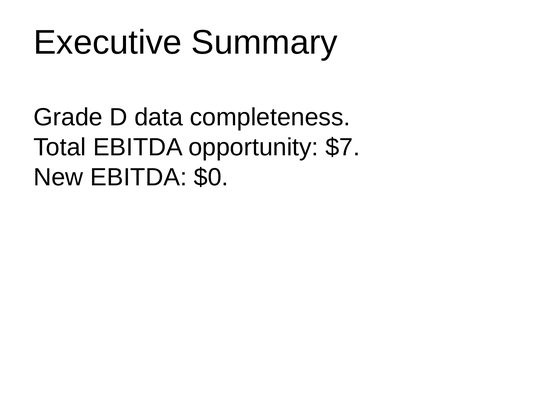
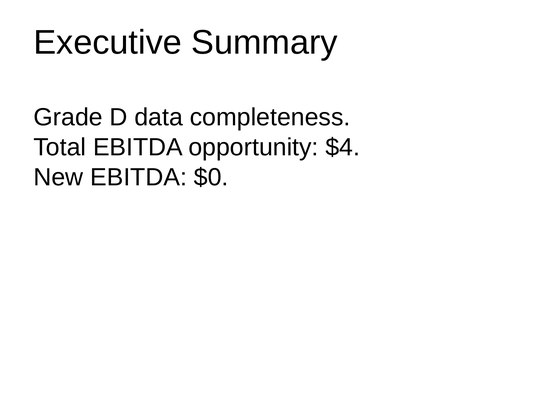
$7: $7 -> $4 (343, 147)
